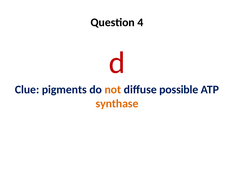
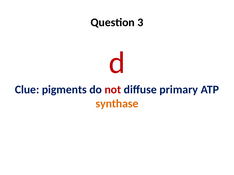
4: 4 -> 3 (140, 22)
not colour: orange -> red (113, 90)
possible: possible -> primary (179, 90)
